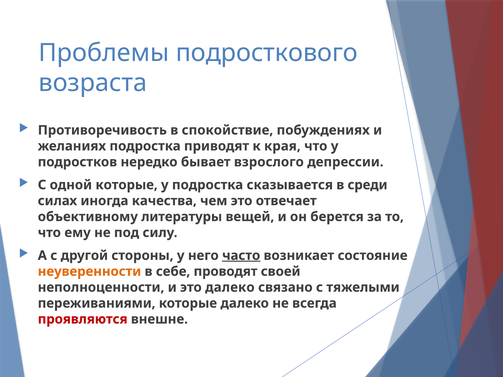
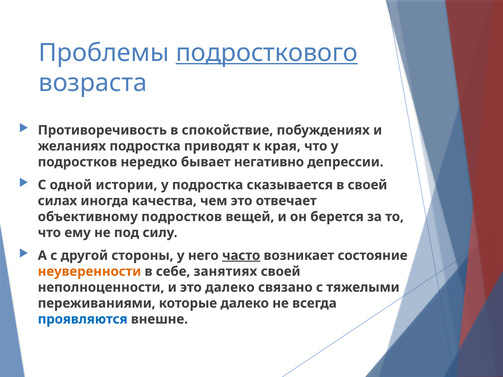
подросткового underline: none -> present (267, 53)
взрослого: взрослого -> негативно (269, 162)
одной которые: которые -> истории (126, 185)
в среди: среди -> своей (367, 185)
объективному литературы: литературы -> подростков (182, 217)
проводят: проводят -> занятиях (225, 272)
проявляются colour: red -> blue (83, 319)
